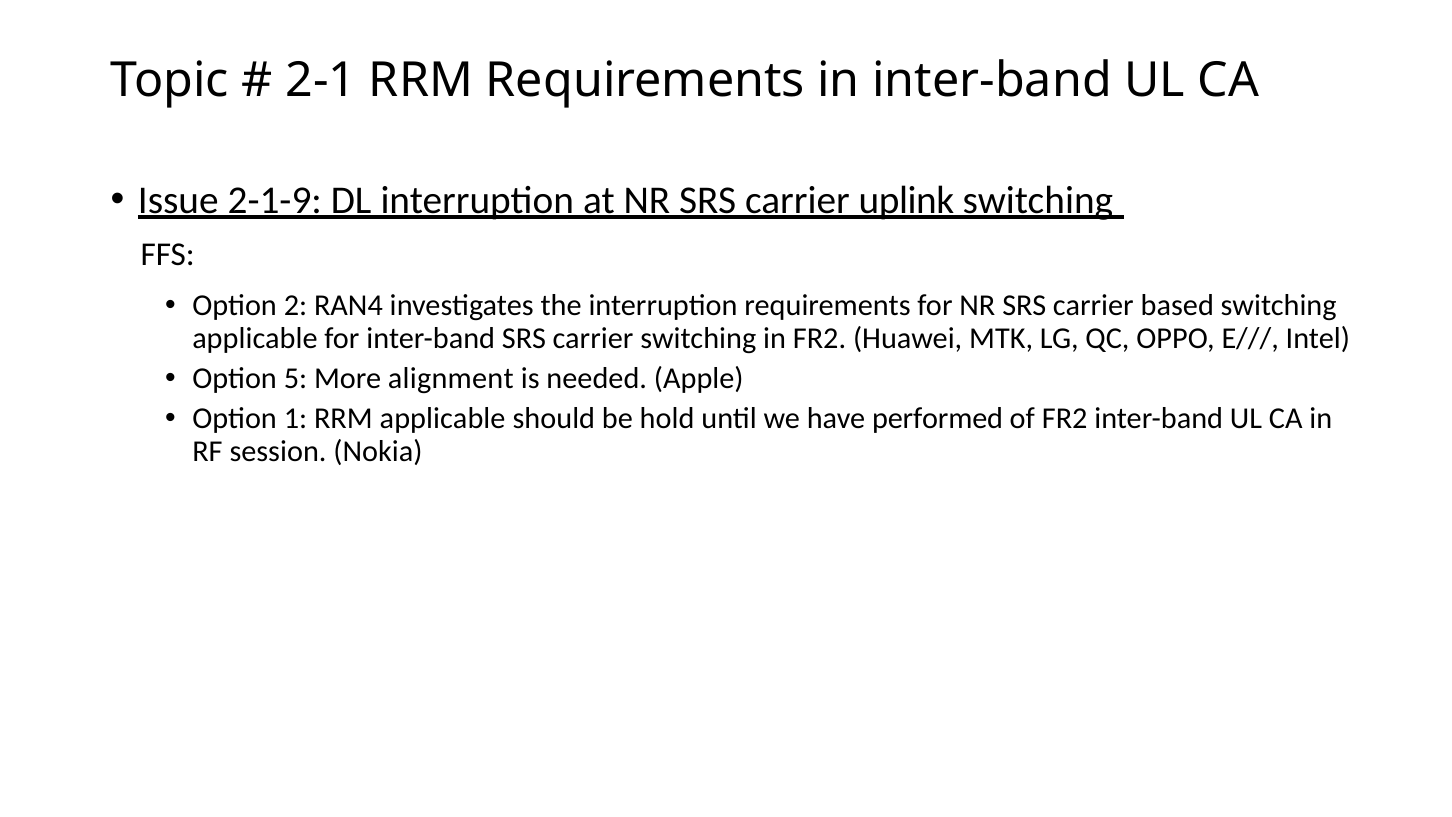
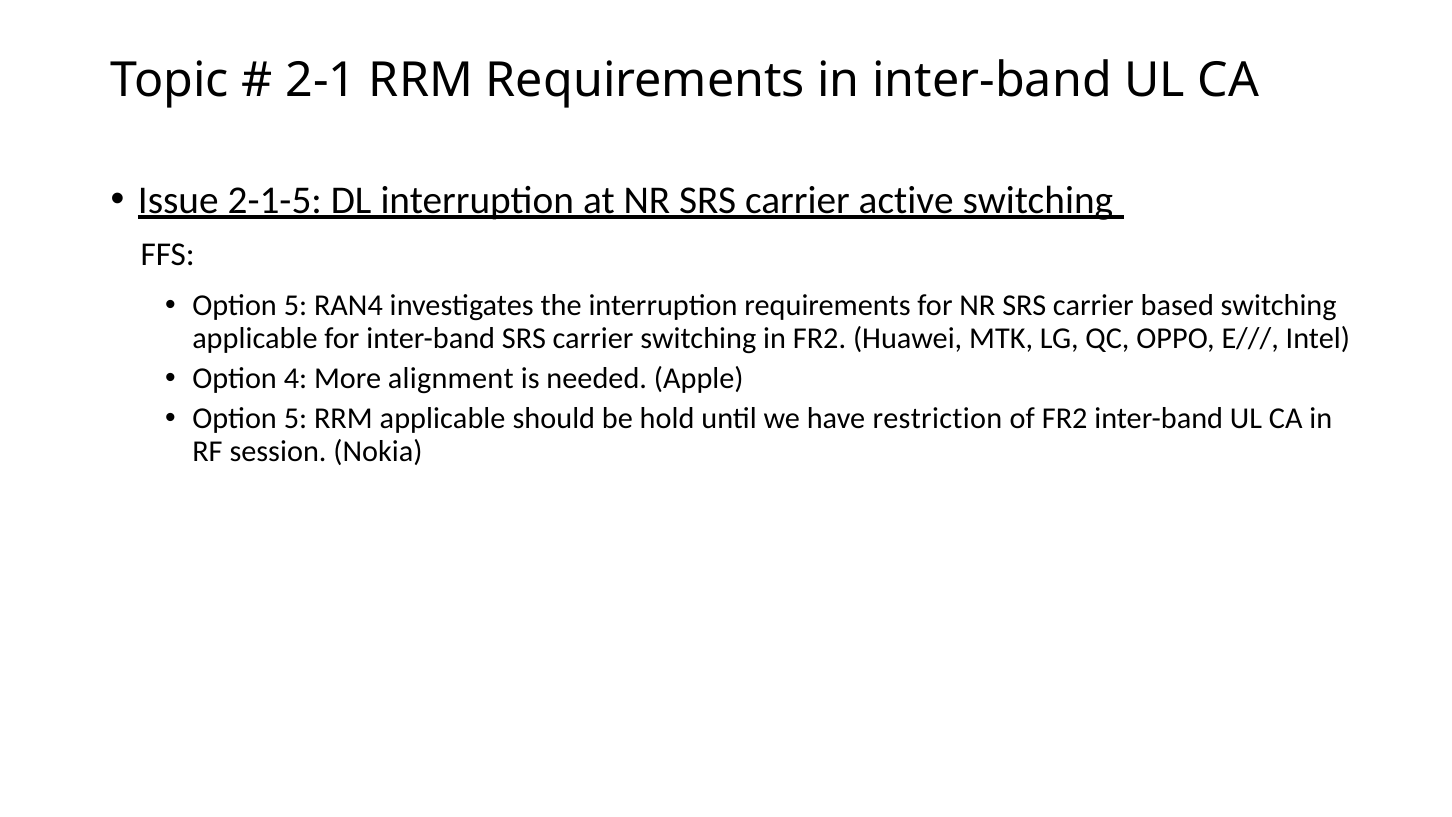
2-1-9: 2-1-9 -> 2-1-5 (275, 200)
uplink: uplink -> active (906, 200)
2: 2 -> 5 (295, 306)
5: 5 -> 4 (295, 379)
1: 1 -> 5 (295, 419)
performed: performed -> restriction (937, 419)
